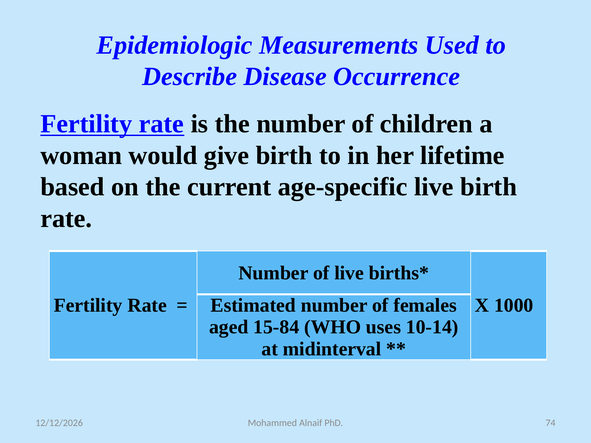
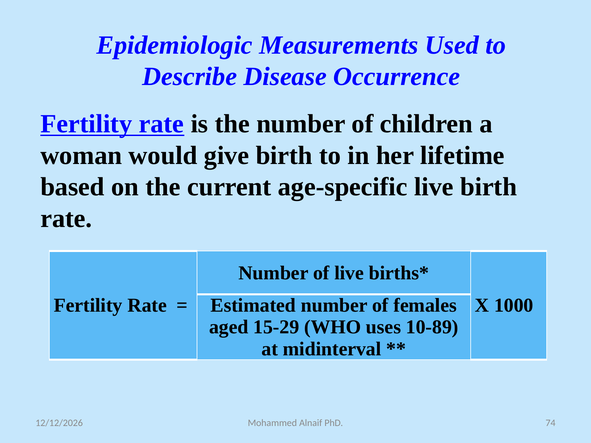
15-84: 15-84 -> 15-29 (276, 327)
10-14: 10-14 -> 10-89 (432, 327)
